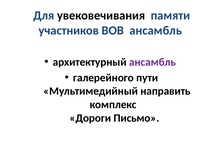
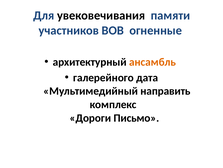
ВОВ ансамбль: ансамбль -> огненные (156, 30)
ансамбль colour: purple -> orange (153, 62)
пути: пути -> дата (147, 77)
